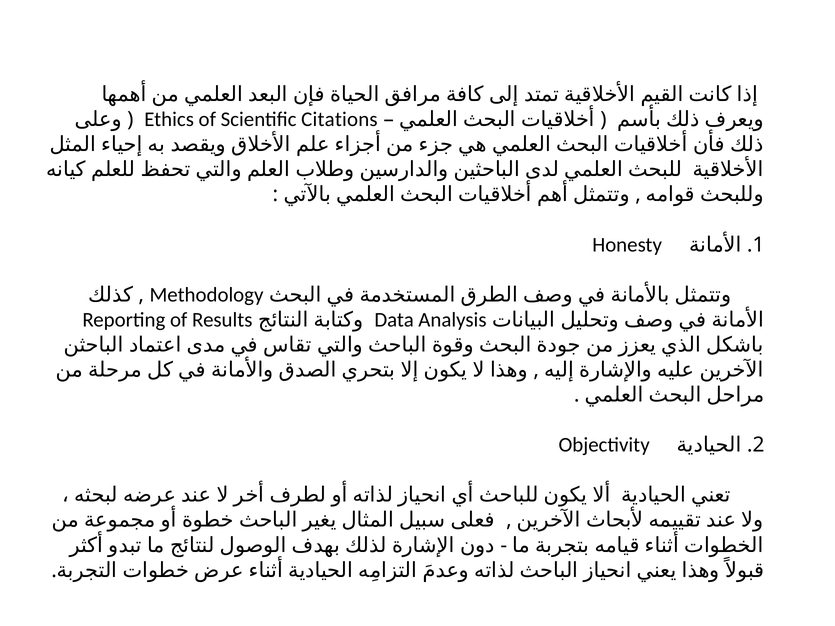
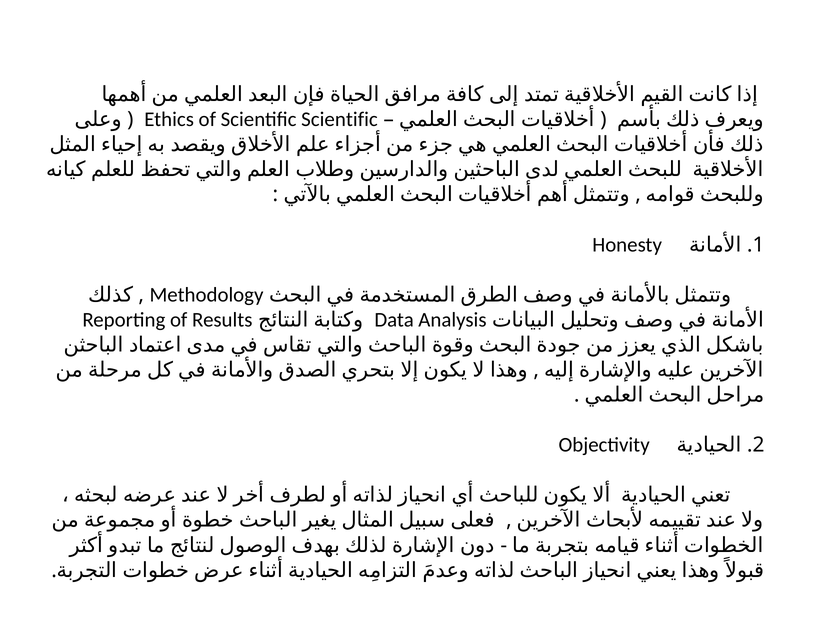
Scientific Citations: Citations -> Scientific (339, 120)
